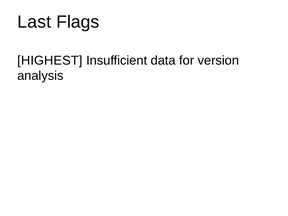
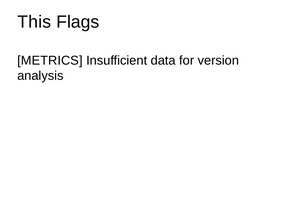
Last: Last -> This (34, 22)
HIGHEST: HIGHEST -> METRICS (50, 60)
